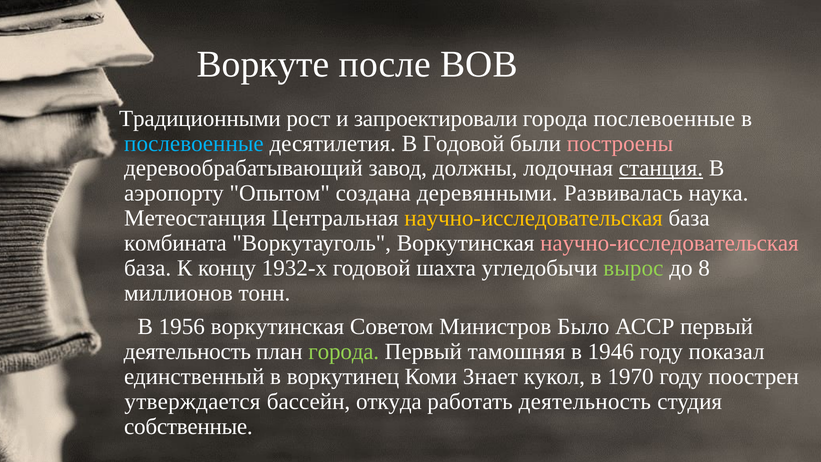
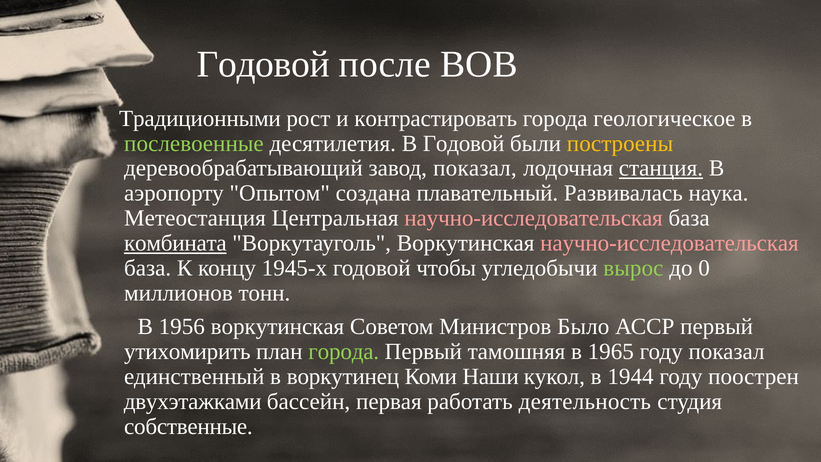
Воркуте: Воркуте -> Годовой (263, 64)
запроектировали: запроектировали -> контрастировать (436, 118)
города послевоенные: послевоенные -> геологическое (664, 118)
послевоенные colour: light blue -> light green (194, 143)
построены colour: pink -> yellow (620, 143)
завод должны: должны -> показал (475, 168)
деревянными: деревянными -> плавательный (487, 193)
научно-исследовательская colour: yellow -> pink (534, 218)
комбината underline: none -> present (175, 243)
1932-х: 1932-х -> 1945-х (294, 268)
шахта: шахта -> чтобы (446, 268)
8: 8 -> 0 (704, 268)
деятельность: деятельность -> утихомирить (187, 352)
1946: 1946 -> 1965 (611, 352)
Знает: Знает -> Наши (491, 377)
1970: 1970 -> 1944 (631, 377)
утверждается: утверждается -> двухэтажками (193, 402)
откуда: откуда -> первая (389, 402)
